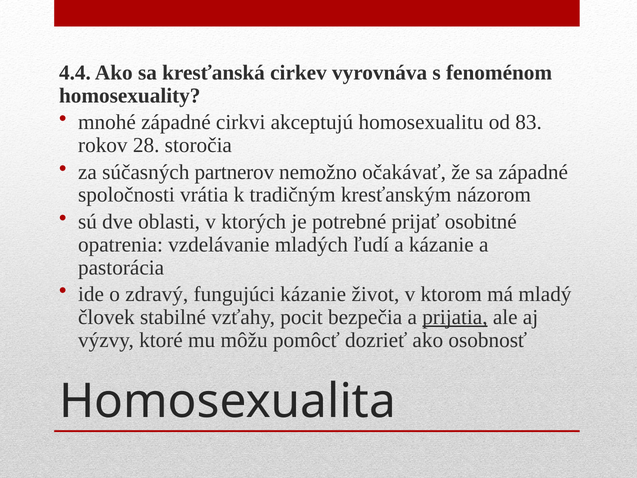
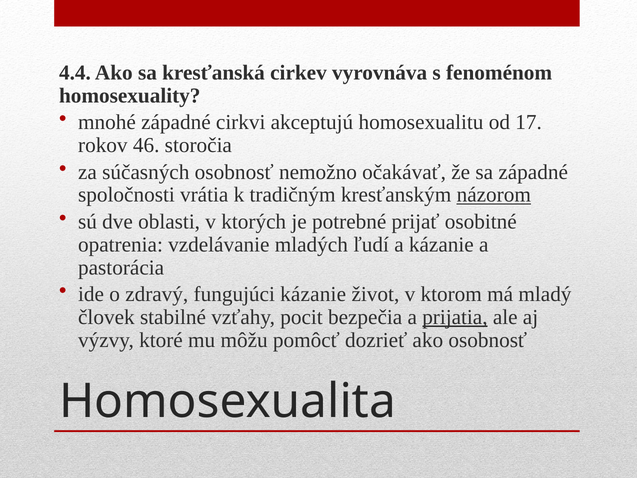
83: 83 -> 17 (529, 122)
28: 28 -> 46 (146, 145)
súčasných partnerov: partnerov -> osobnosť (234, 172)
názorom underline: none -> present (494, 195)
